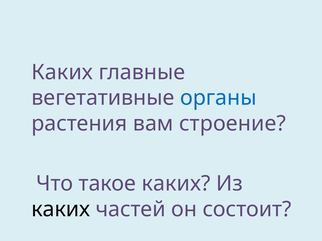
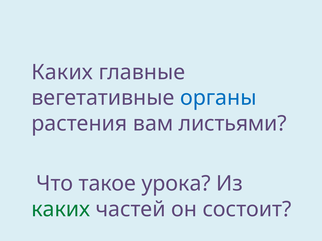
строение: строение -> листьями (233, 124)
такое каких: каких -> урока (176, 184)
каких colour: black -> green (61, 210)
